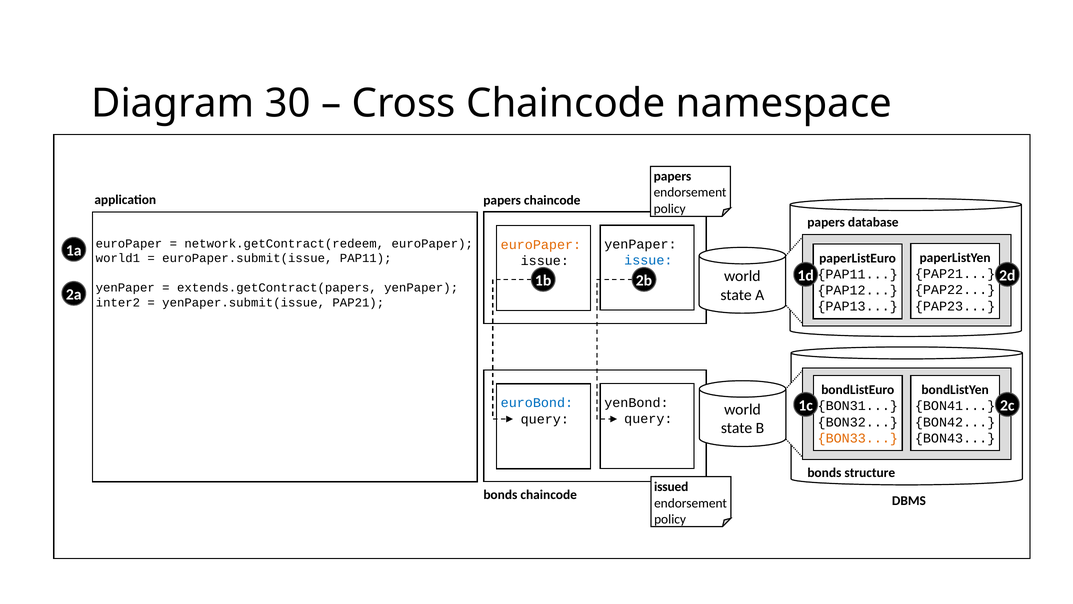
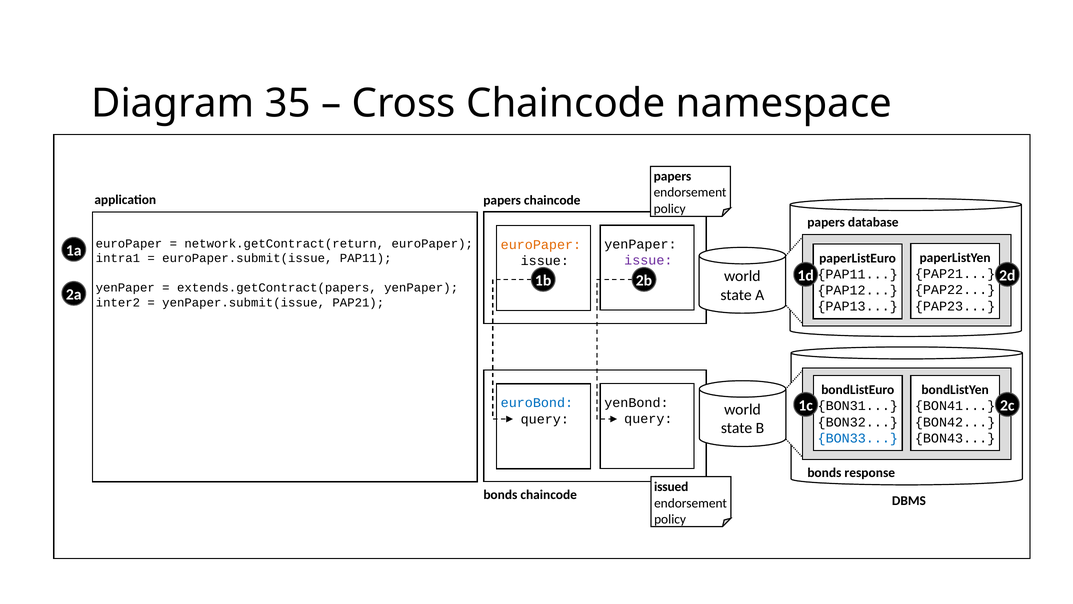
30: 30 -> 35 (288, 104)
network.getContract(redeem: network.getContract(redeem -> network.getContract(return (284, 243)
world1: world1 -> intra1 (118, 258)
issue colour: blue -> purple (648, 260)
BON33 colour: orange -> blue (858, 438)
structure: structure -> response (870, 472)
